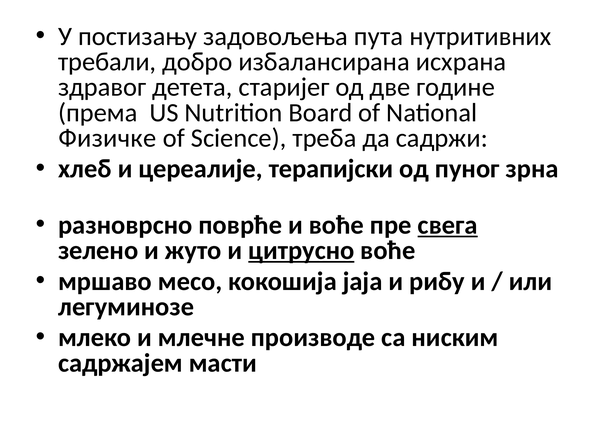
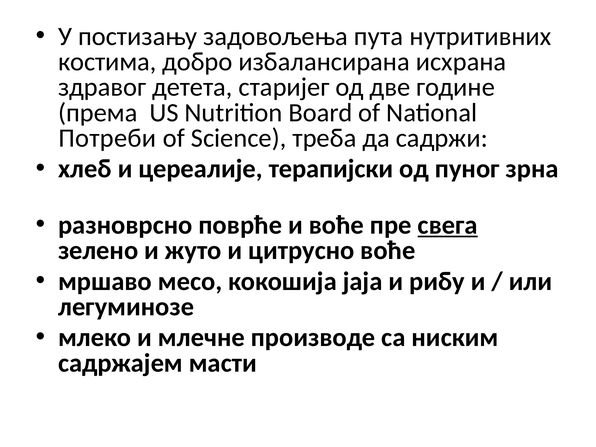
требали: требали -> костима (107, 62)
Физичке: Физичке -> Потреби (107, 138)
цитрусно underline: present -> none (301, 251)
